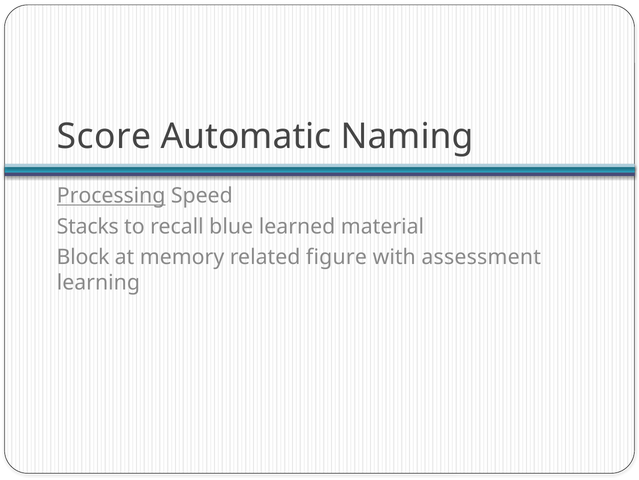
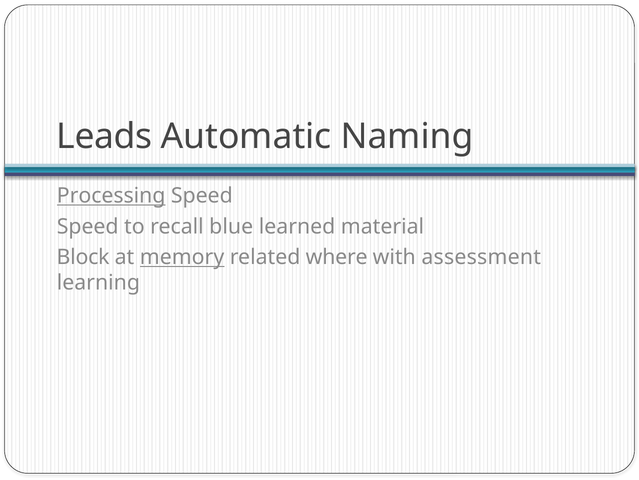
Score: Score -> Leads (104, 137)
Stacks: Stacks -> Speed (88, 226)
memory underline: none -> present (182, 257)
figure: figure -> where (337, 257)
